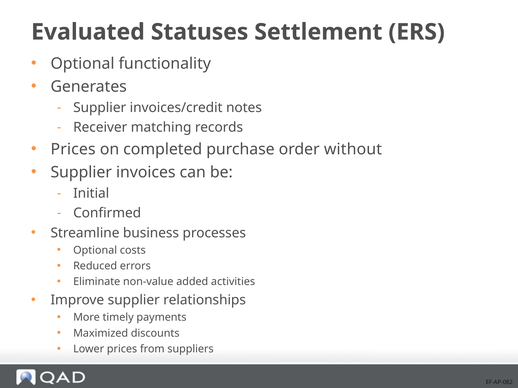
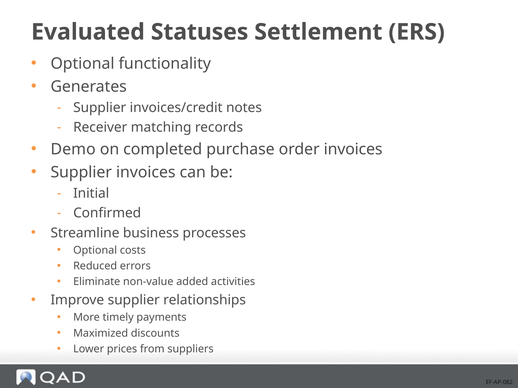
Prices: Prices -> Demo (73, 149)
order without: without -> invoices (353, 149)
